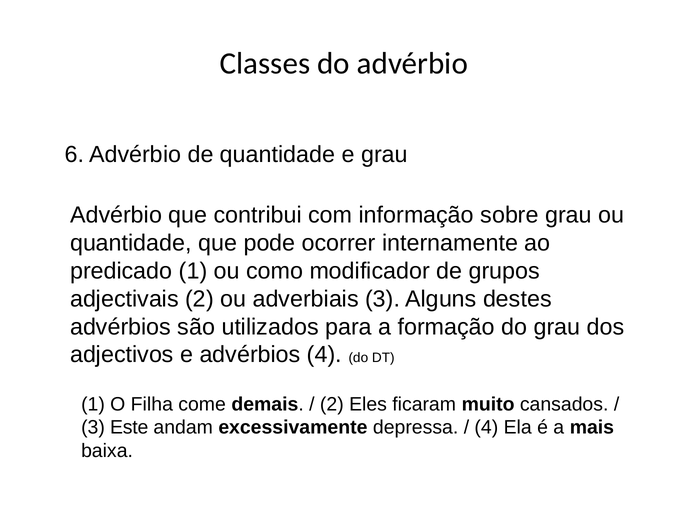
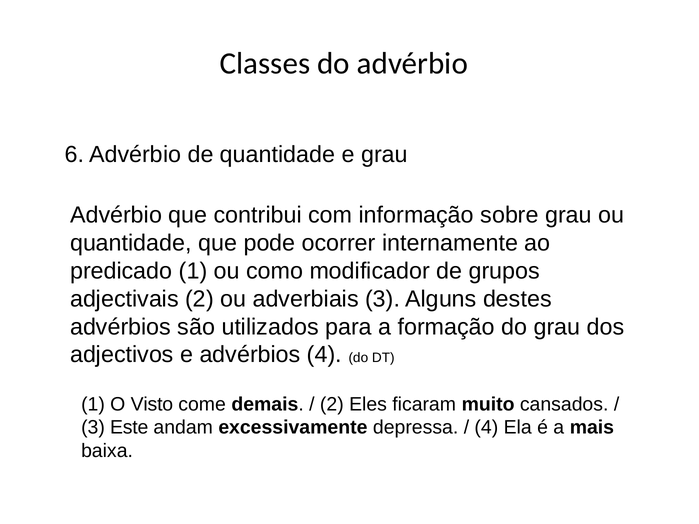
Filha: Filha -> Visto (152, 404)
